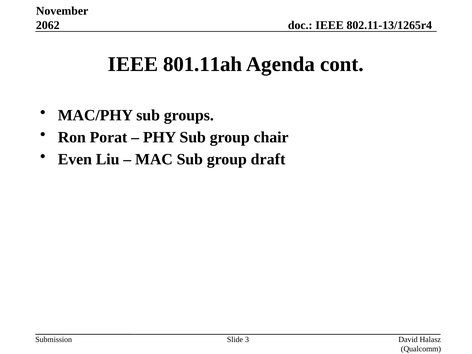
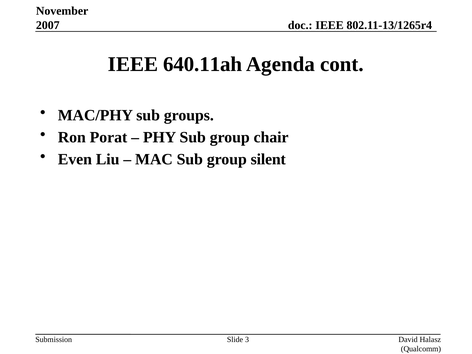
2062: 2062 -> 2007 (48, 25)
801.11ah: 801.11ah -> 640.11ah (203, 64)
draft: draft -> silent (268, 159)
